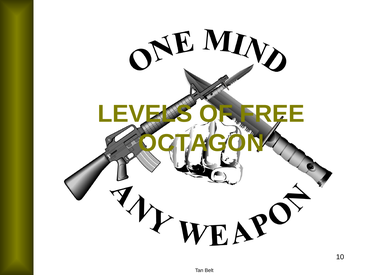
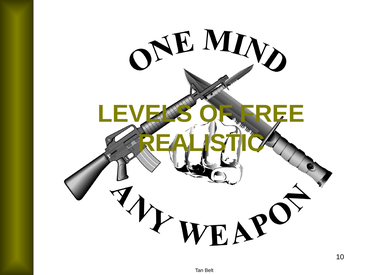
OCTAGON: OCTAGON -> REALISTIC (201, 143)
